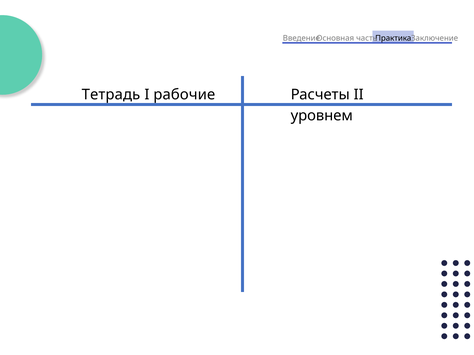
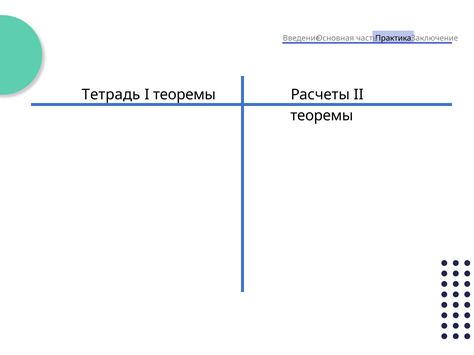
I рабочие: рабочие -> теоремы (184, 95)
уровнем: уровнем -> теоремы (322, 116)
